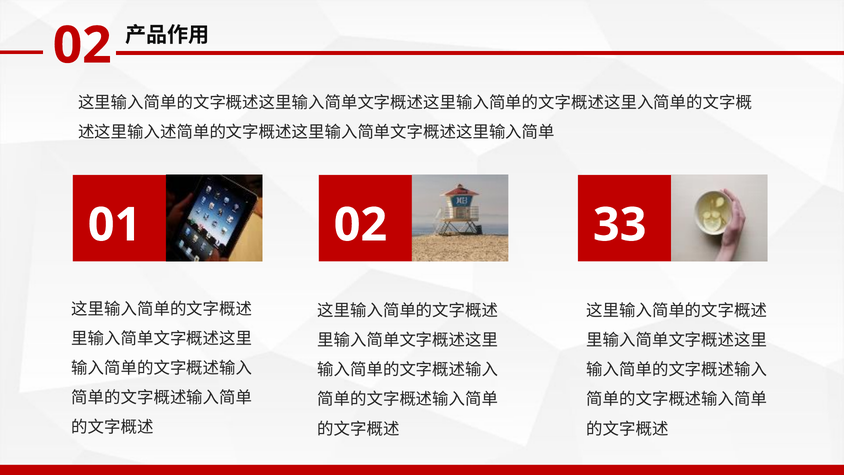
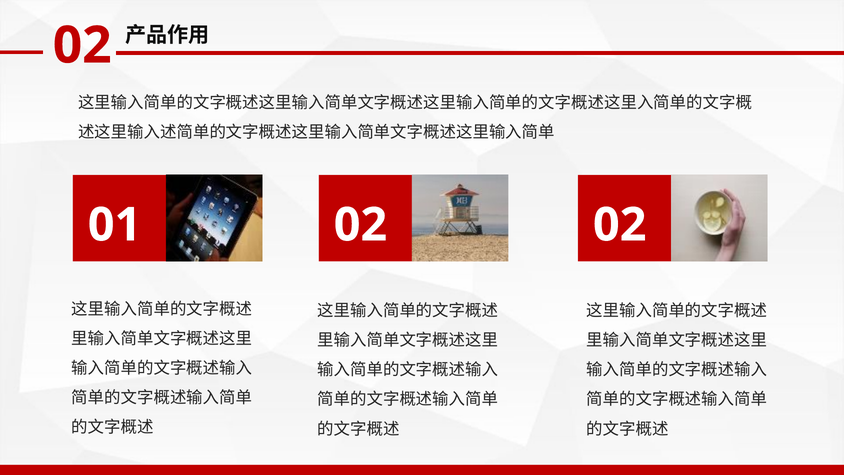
02 33: 33 -> 02 (620, 225)
